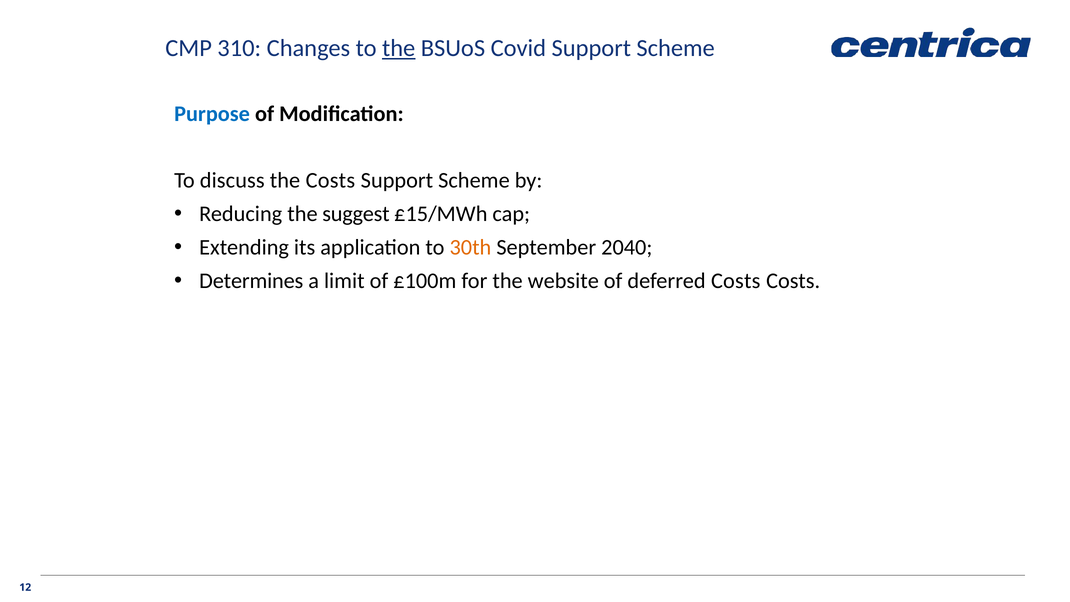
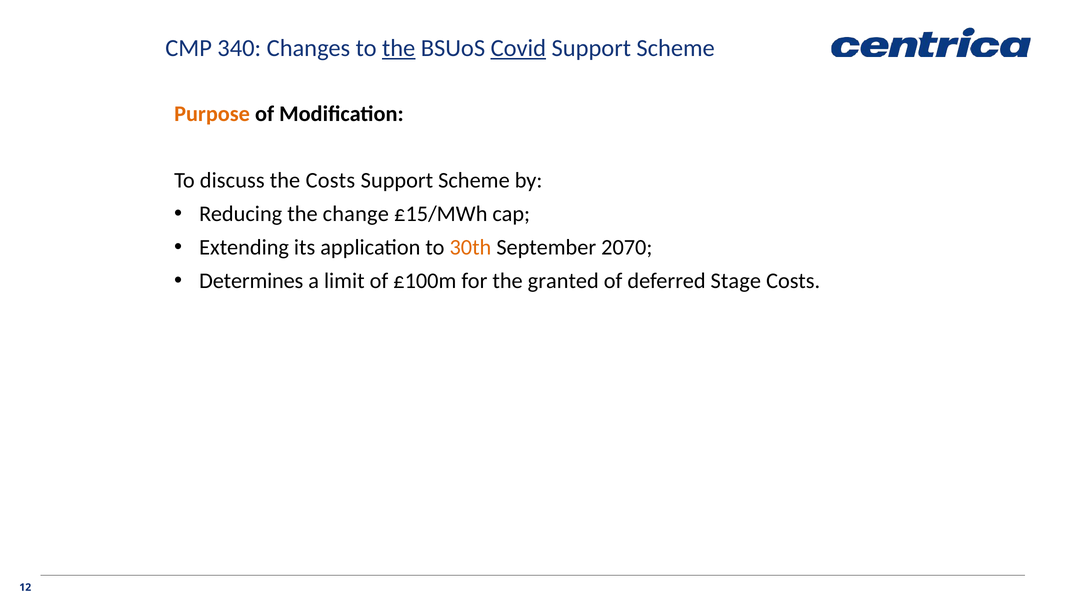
310: 310 -> 340 (239, 48)
Covid underline: none -> present (518, 48)
Purpose colour: blue -> orange (212, 114)
suggest: suggest -> change (356, 214)
2040: 2040 -> 2070 (627, 248)
website: website -> granted (563, 281)
deferred Costs: Costs -> Stage (736, 281)
